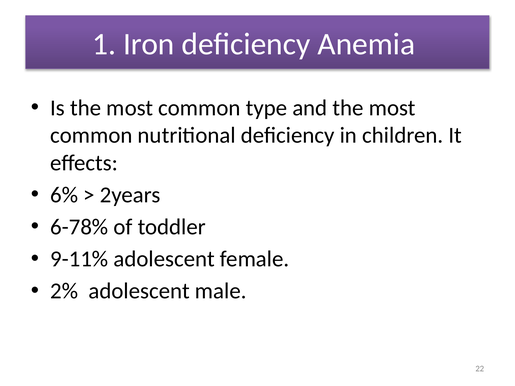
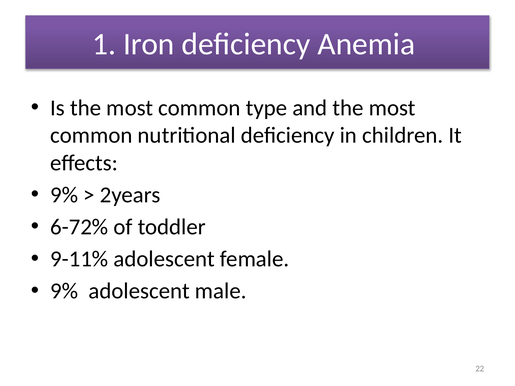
6%: 6% -> 9% (64, 195)
6-78%: 6-78% -> 6-72% (79, 227)
2%: 2% -> 9% (64, 291)
